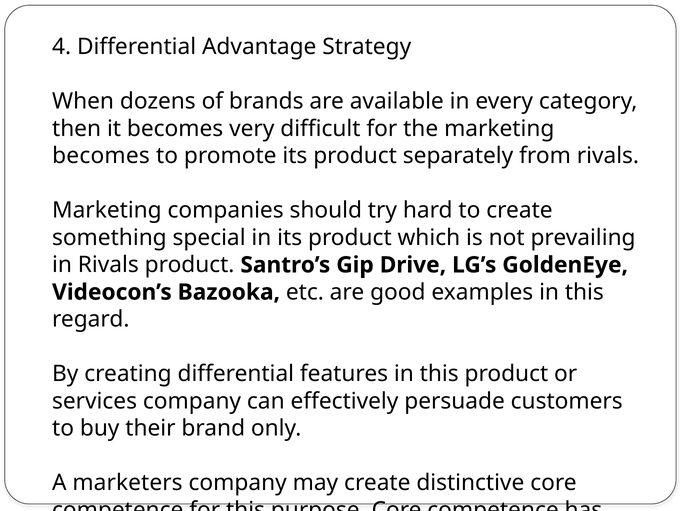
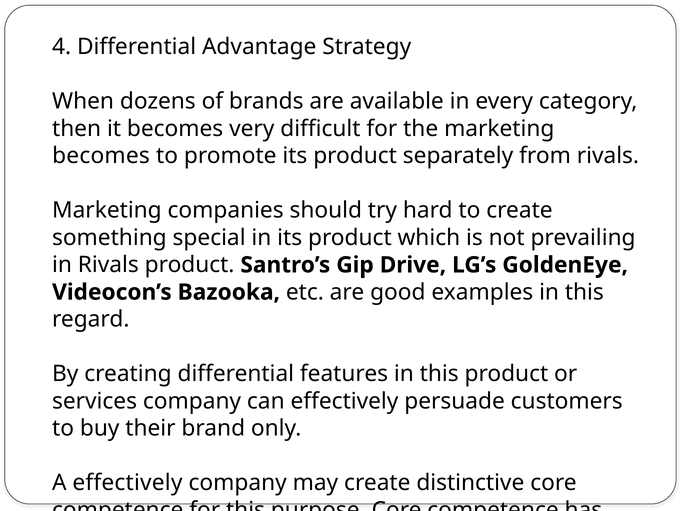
A marketers: marketers -> effectively (127, 483)
